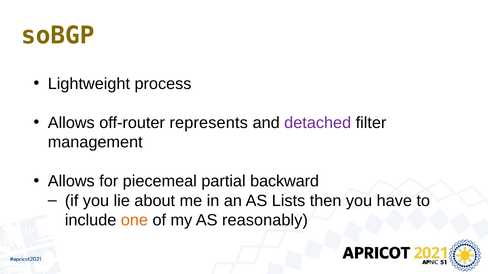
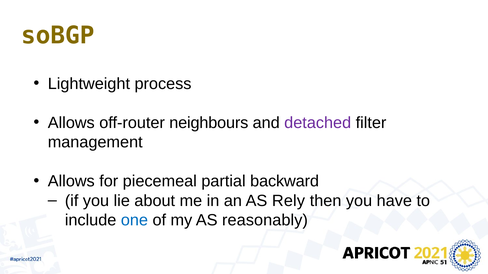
represents: represents -> neighbours (209, 123)
Lists: Lists -> Rely (288, 201)
one colour: orange -> blue (134, 221)
